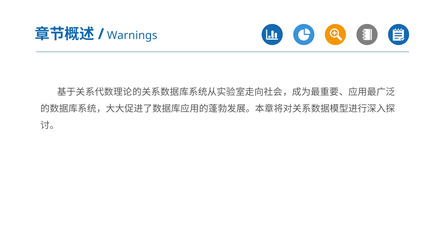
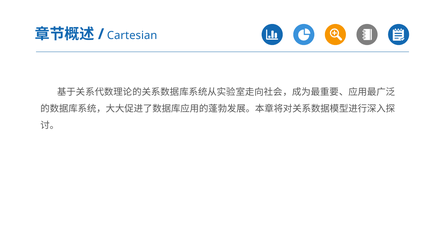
Warnings: Warnings -> Cartesian (132, 35)
